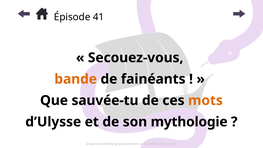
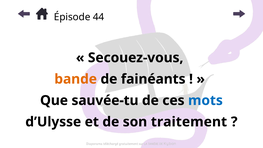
41: 41 -> 44 (99, 17)
mots colour: orange -> blue (205, 100)
mythologie: mythologie -> traitement (189, 122)
